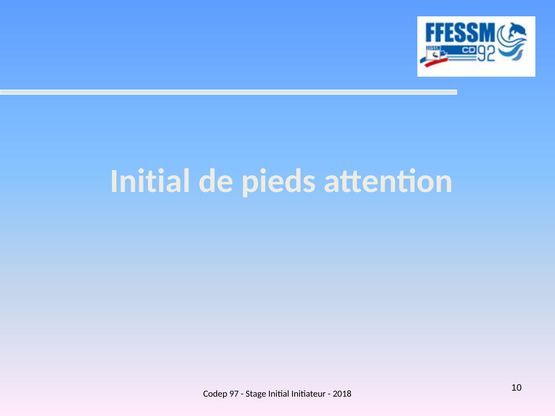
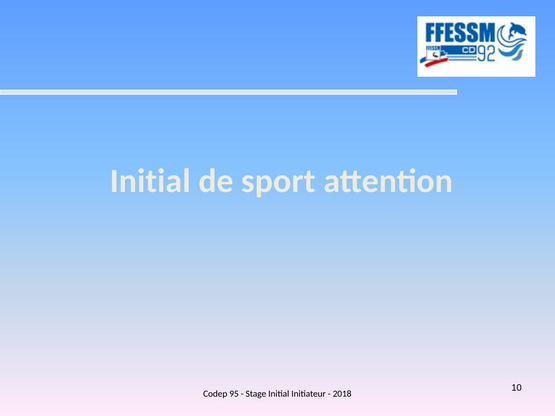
pieds: pieds -> sport (278, 181)
97: 97 -> 95 (234, 394)
